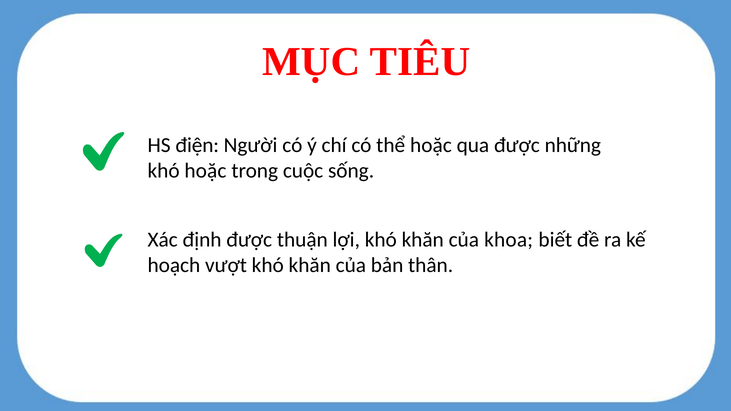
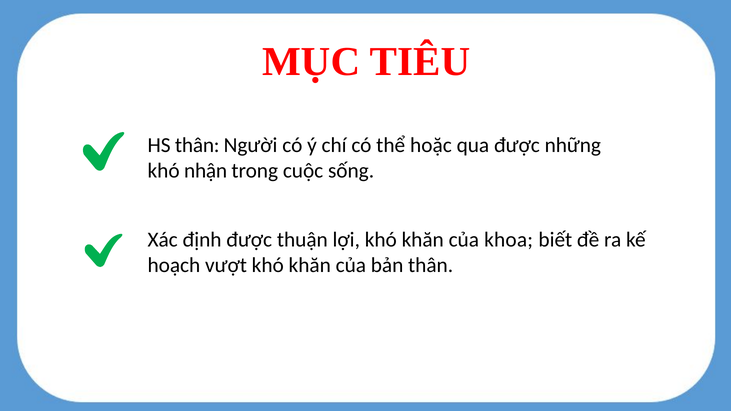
HS điện: điện -> thân (197, 145)
khó hoặc: hoặc -> nhận (206, 171)
